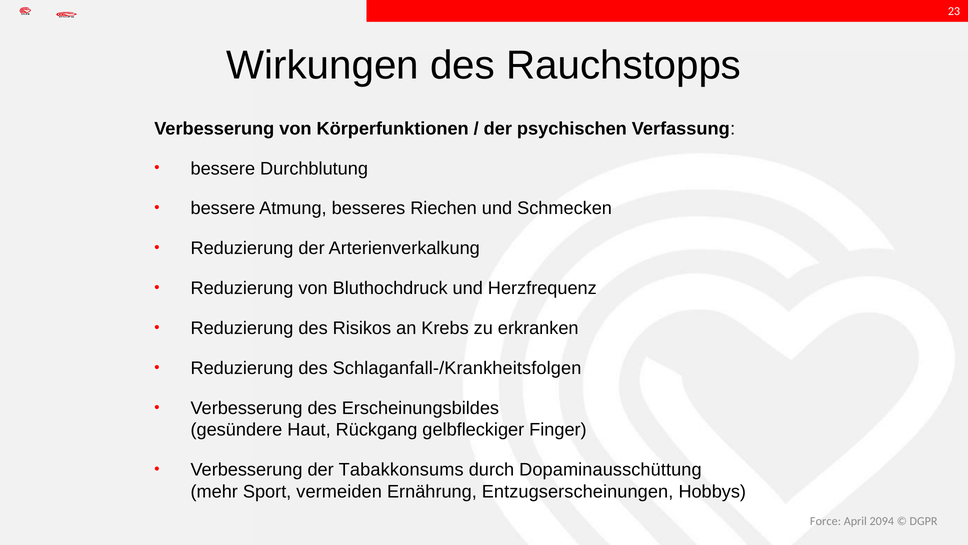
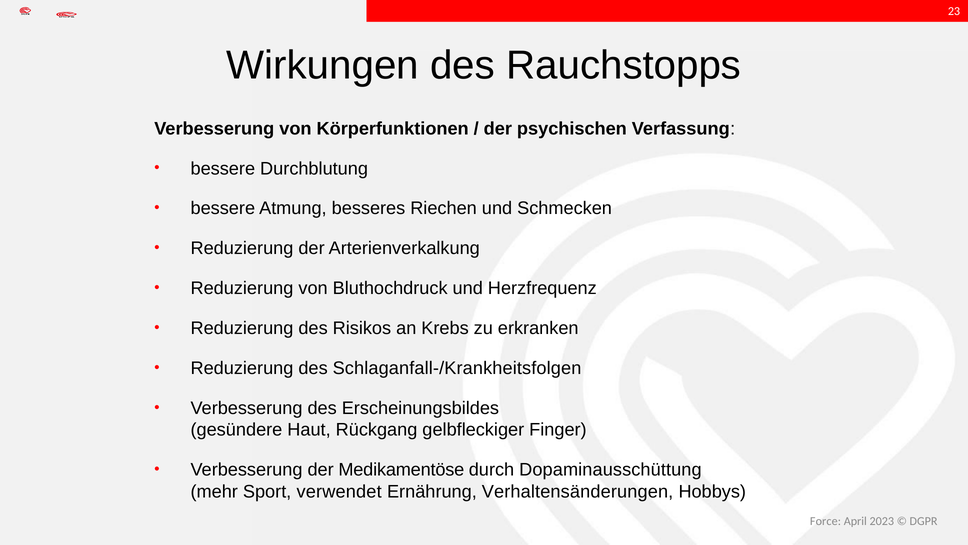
Tabakkonsums: Tabakkonsums -> Medikamentöse (401, 469)
vermeiden: vermeiden -> verwendet (339, 491)
Entzugserscheinungen: Entzugserscheinungen -> Verhaltensänderungen (578, 491)
2094: 2094 -> 2023 (882, 521)
